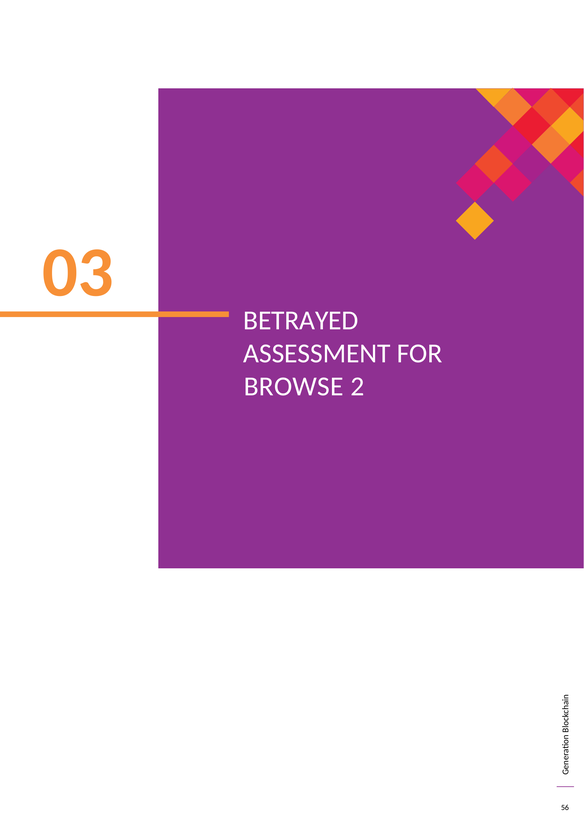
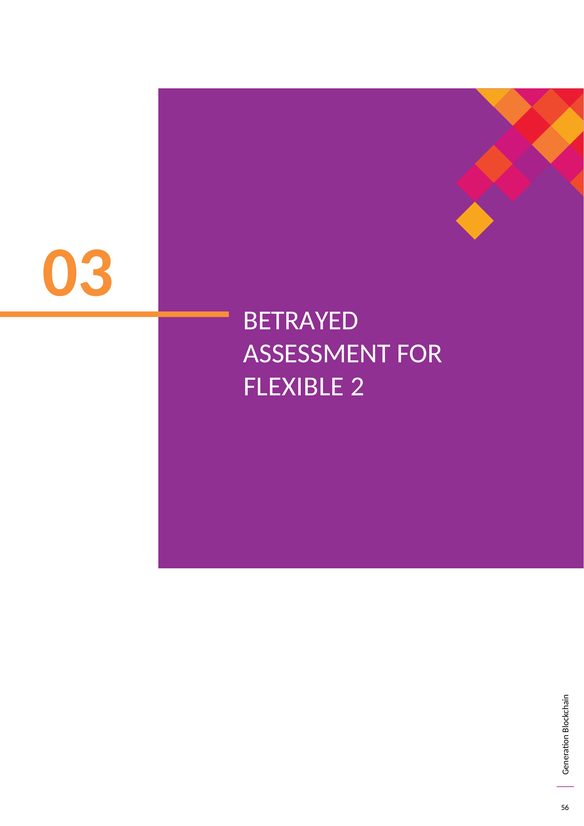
BROWSE: BROWSE -> FLEXIBLE (294, 386)
